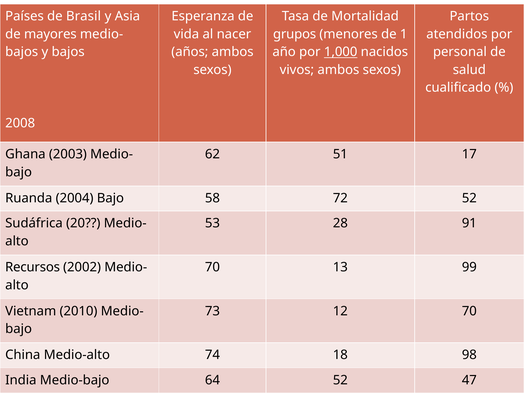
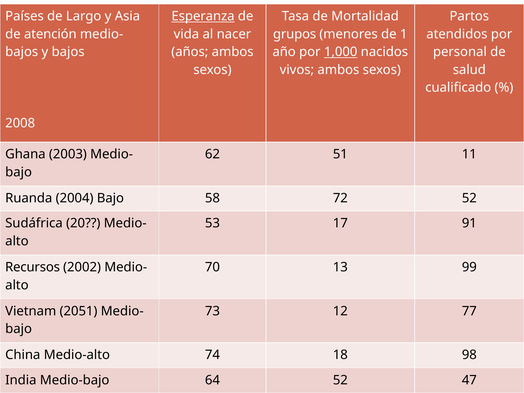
Brasil: Brasil -> Largo (84, 16)
Esperanza underline: none -> present (203, 16)
mayores: mayores -> atención (50, 34)
17: 17 -> 11 (469, 154)
28: 28 -> 17 (340, 223)
2010: 2010 -> 2051 (79, 311)
12 70: 70 -> 77 (469, 311)
